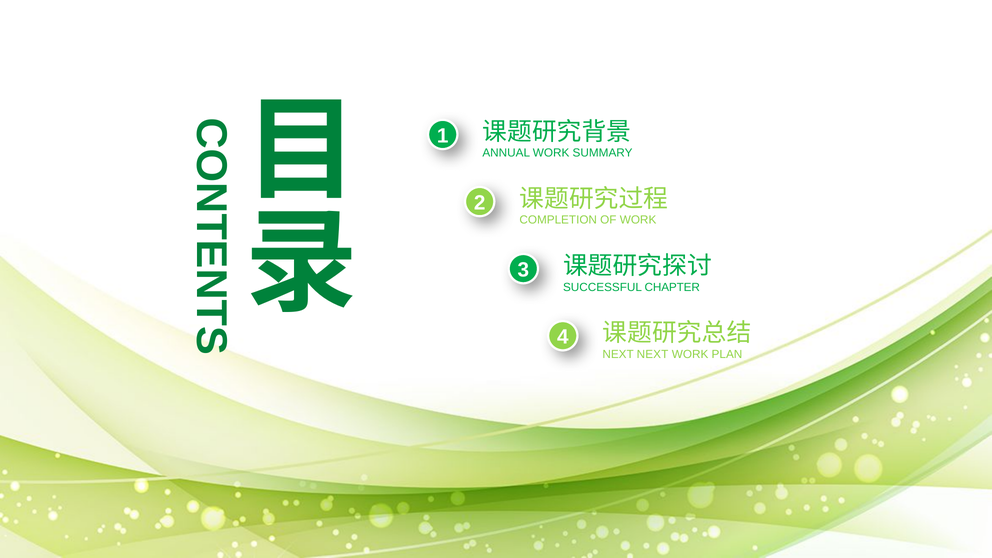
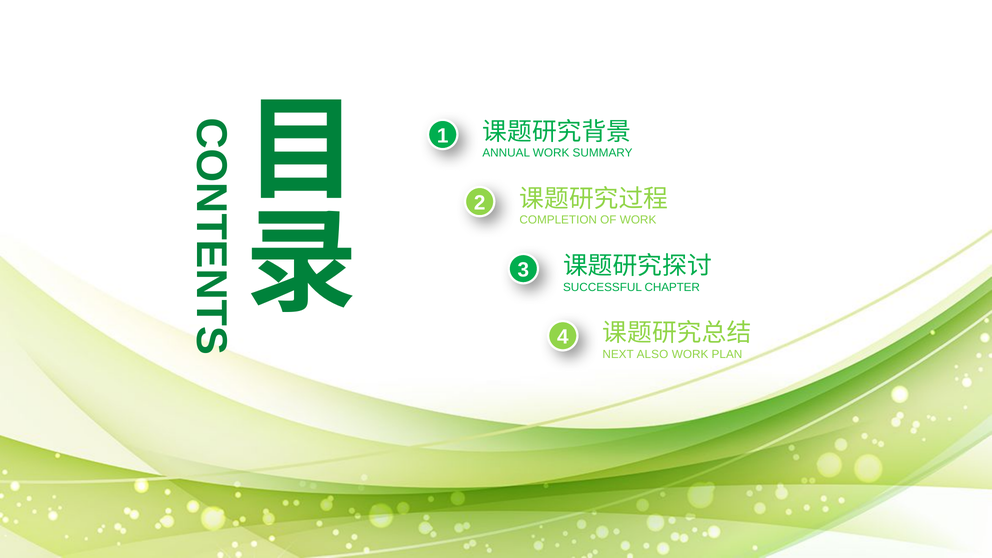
NEXT NEXT: NEXT -> ALSO (652, 354)
